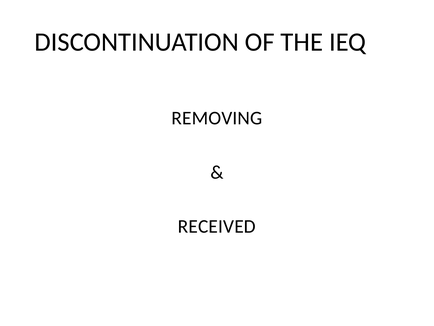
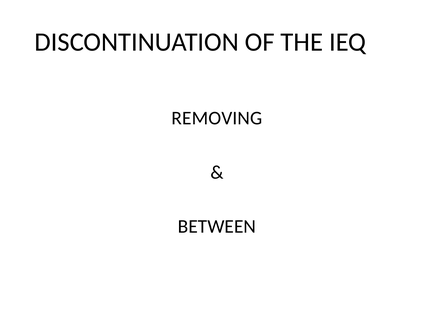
RECEIVED: RECEIVED -> BETWEEN (217, 226)
